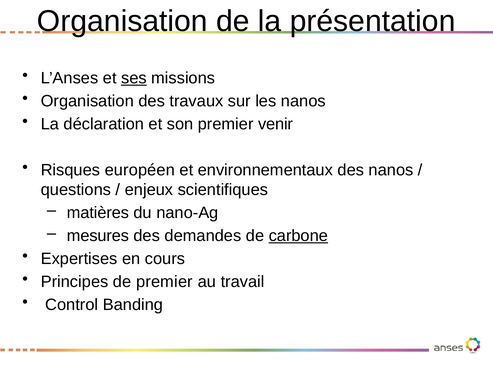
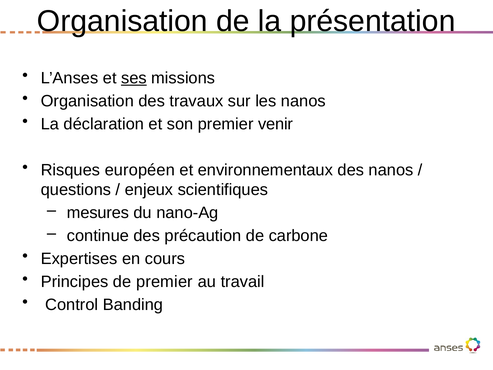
matières: matières -> mesures (98, 213)
mesures: mesures -> continue (98, 236)
demandes: demandes -> précaution (203, 236)
carbone underline: present -> none (298, 236)
